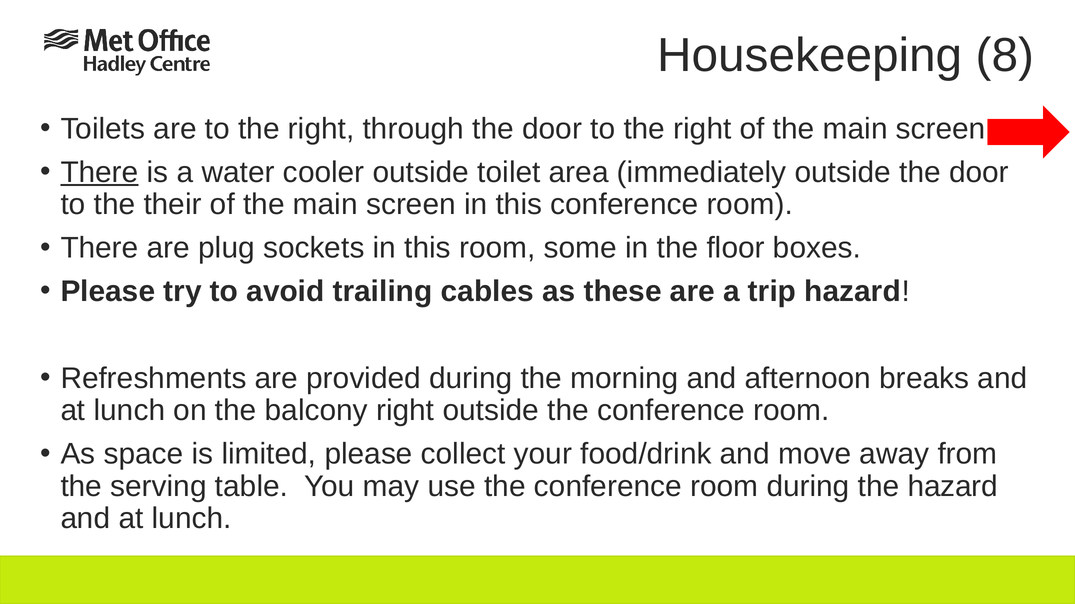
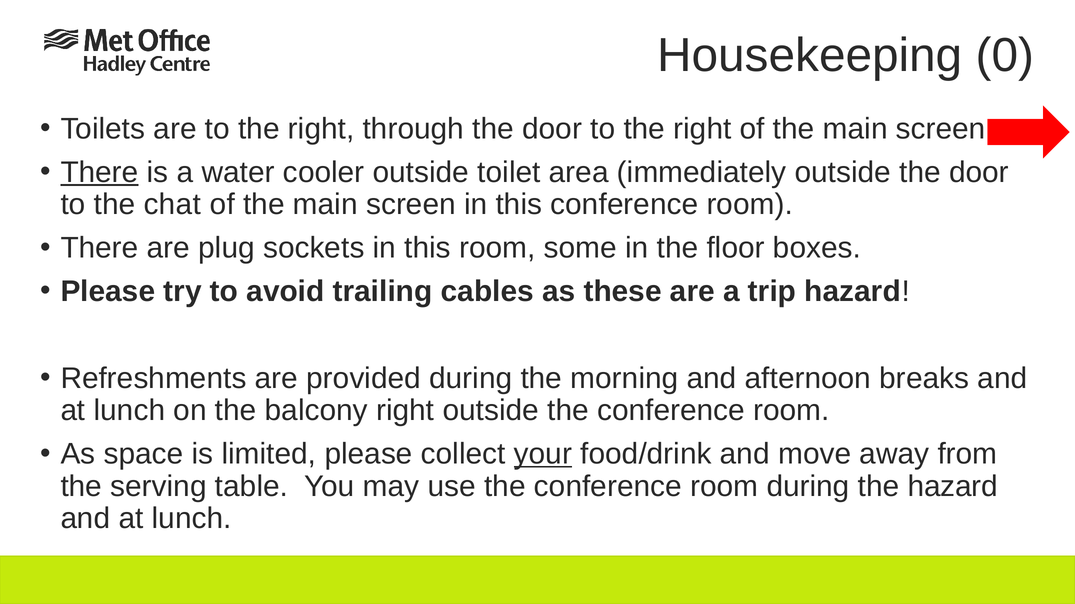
8: 8 -> 0 (1005, 56)
their: their -> chat (172, 205)
your underline: none -> present (543, 455)
